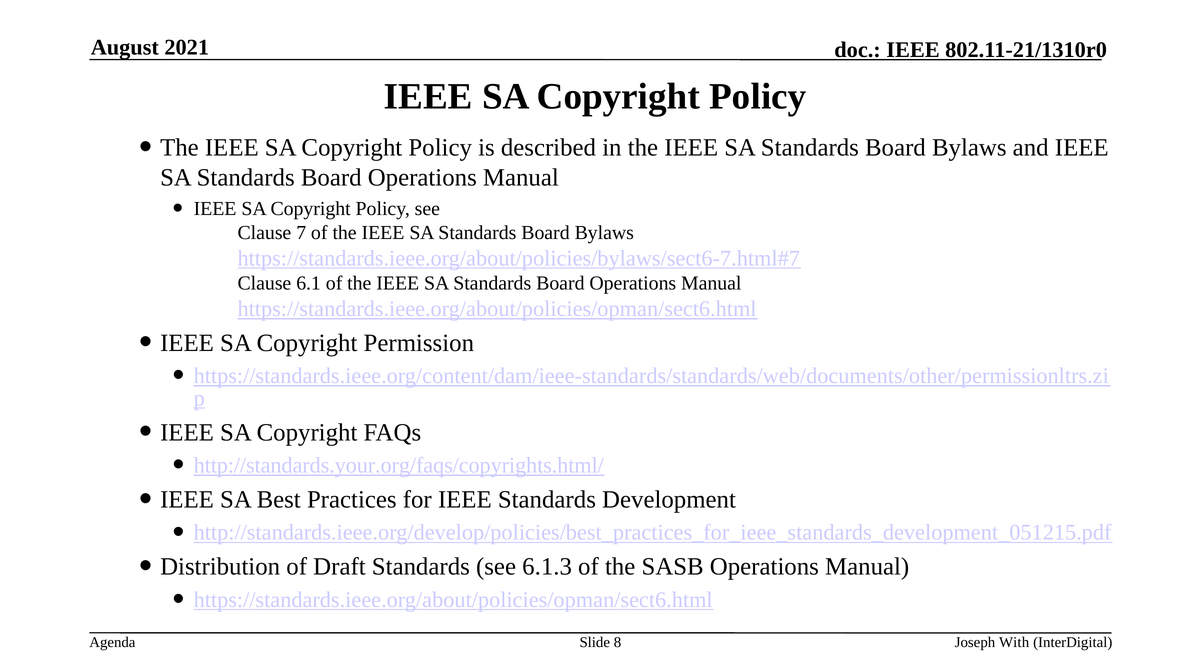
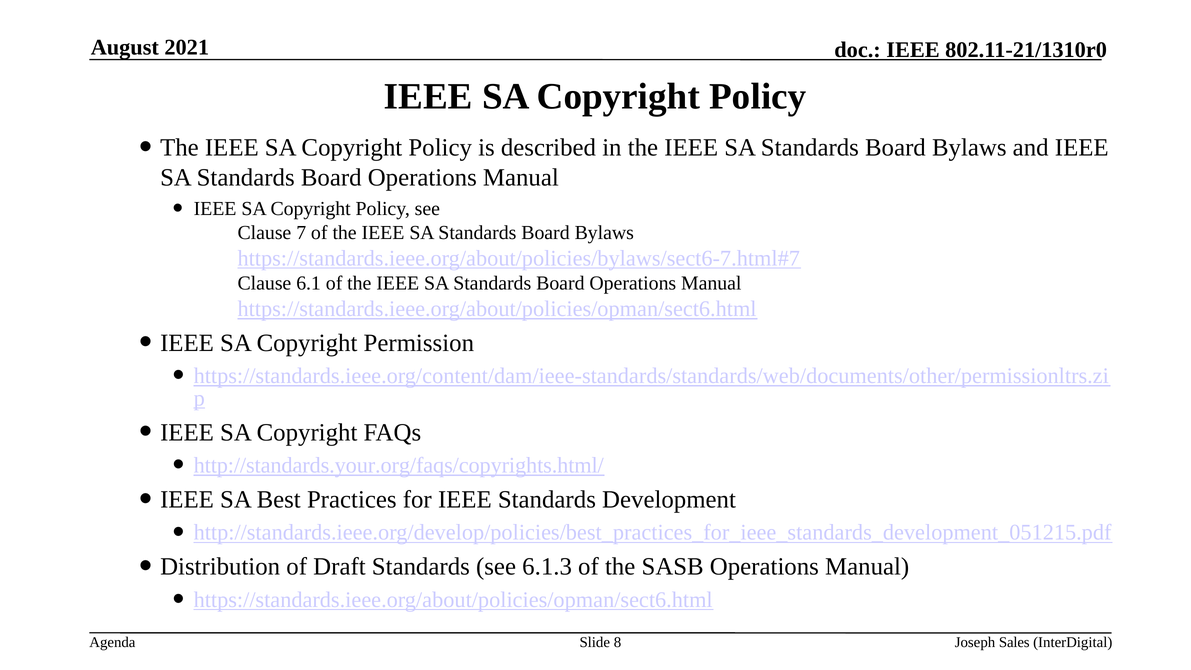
With: With -> Sales (1014, 643)
